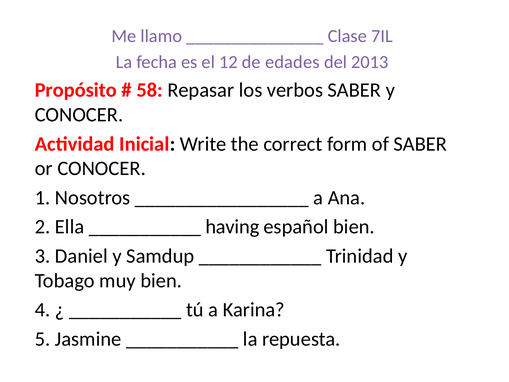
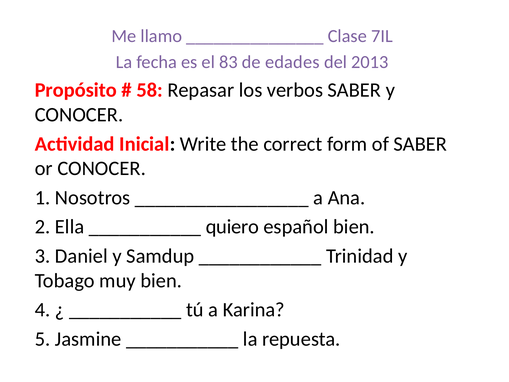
12: 12 -> 83 (228, 62)
having: having -> quiero (232, 227)
